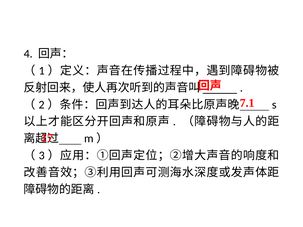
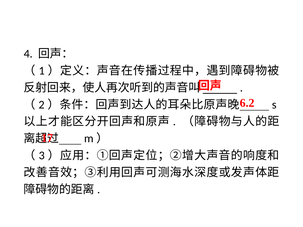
7.1: 7.1 -> 6.2 (247, 103)
